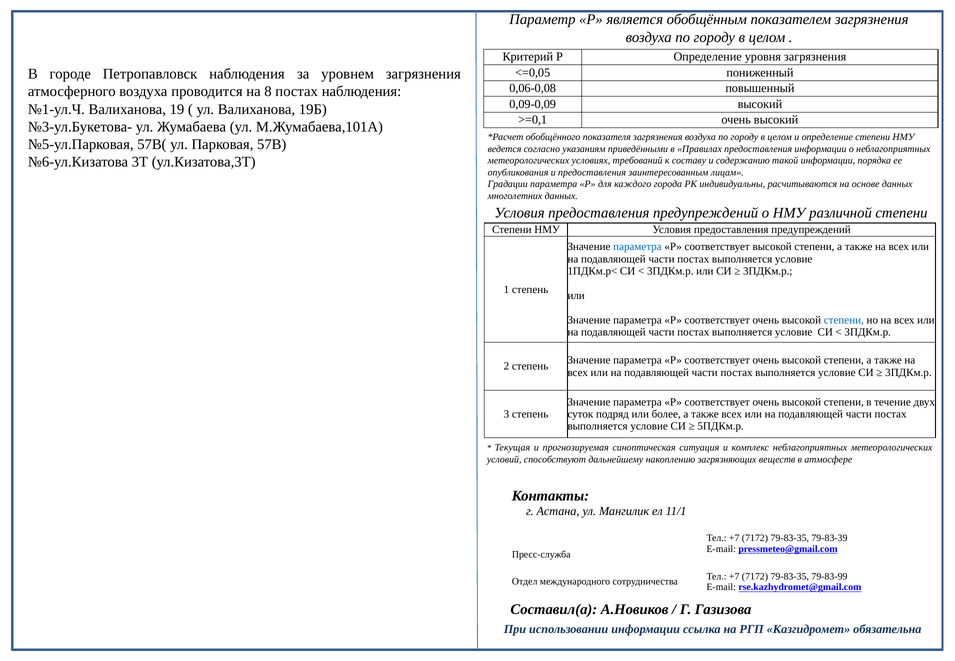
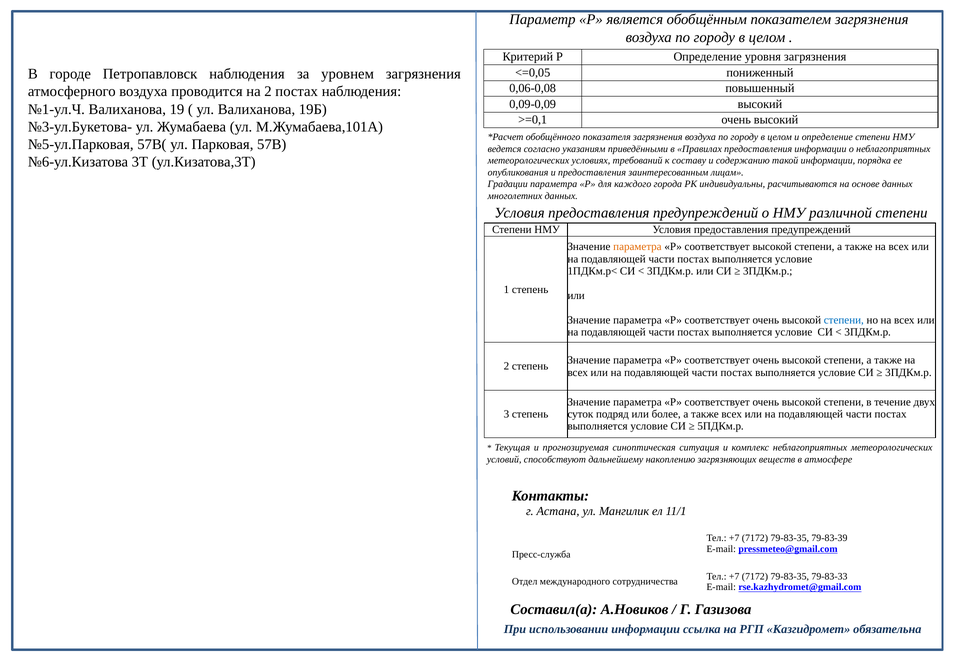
на 8: 8 -> 2 (268, 92)
параметра colour: blue -> orange (637, 247)
79-83-99: 79-83-99 -> 79-83-33 (829, 576)
